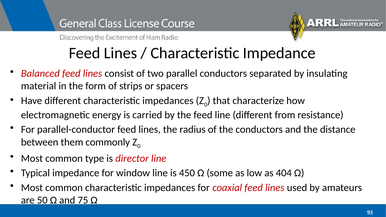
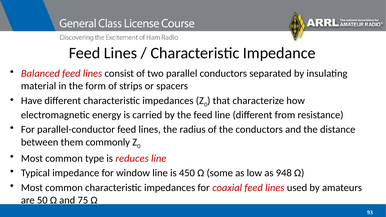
director: director -> reduces (132, 159)
404: 404 -> 948 (284, 173)
